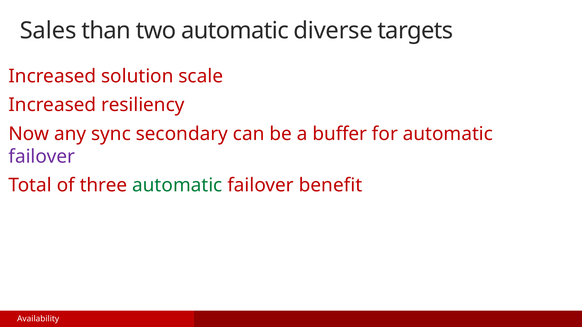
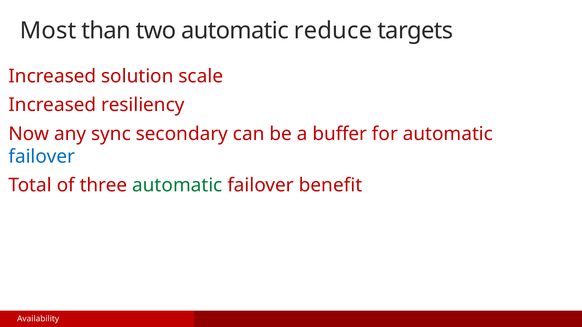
Sales: Sales -> Most (48, 31)
diverse: diverse -> reduce (333, 31)
failover colour: purple -> blue (42, 157)
